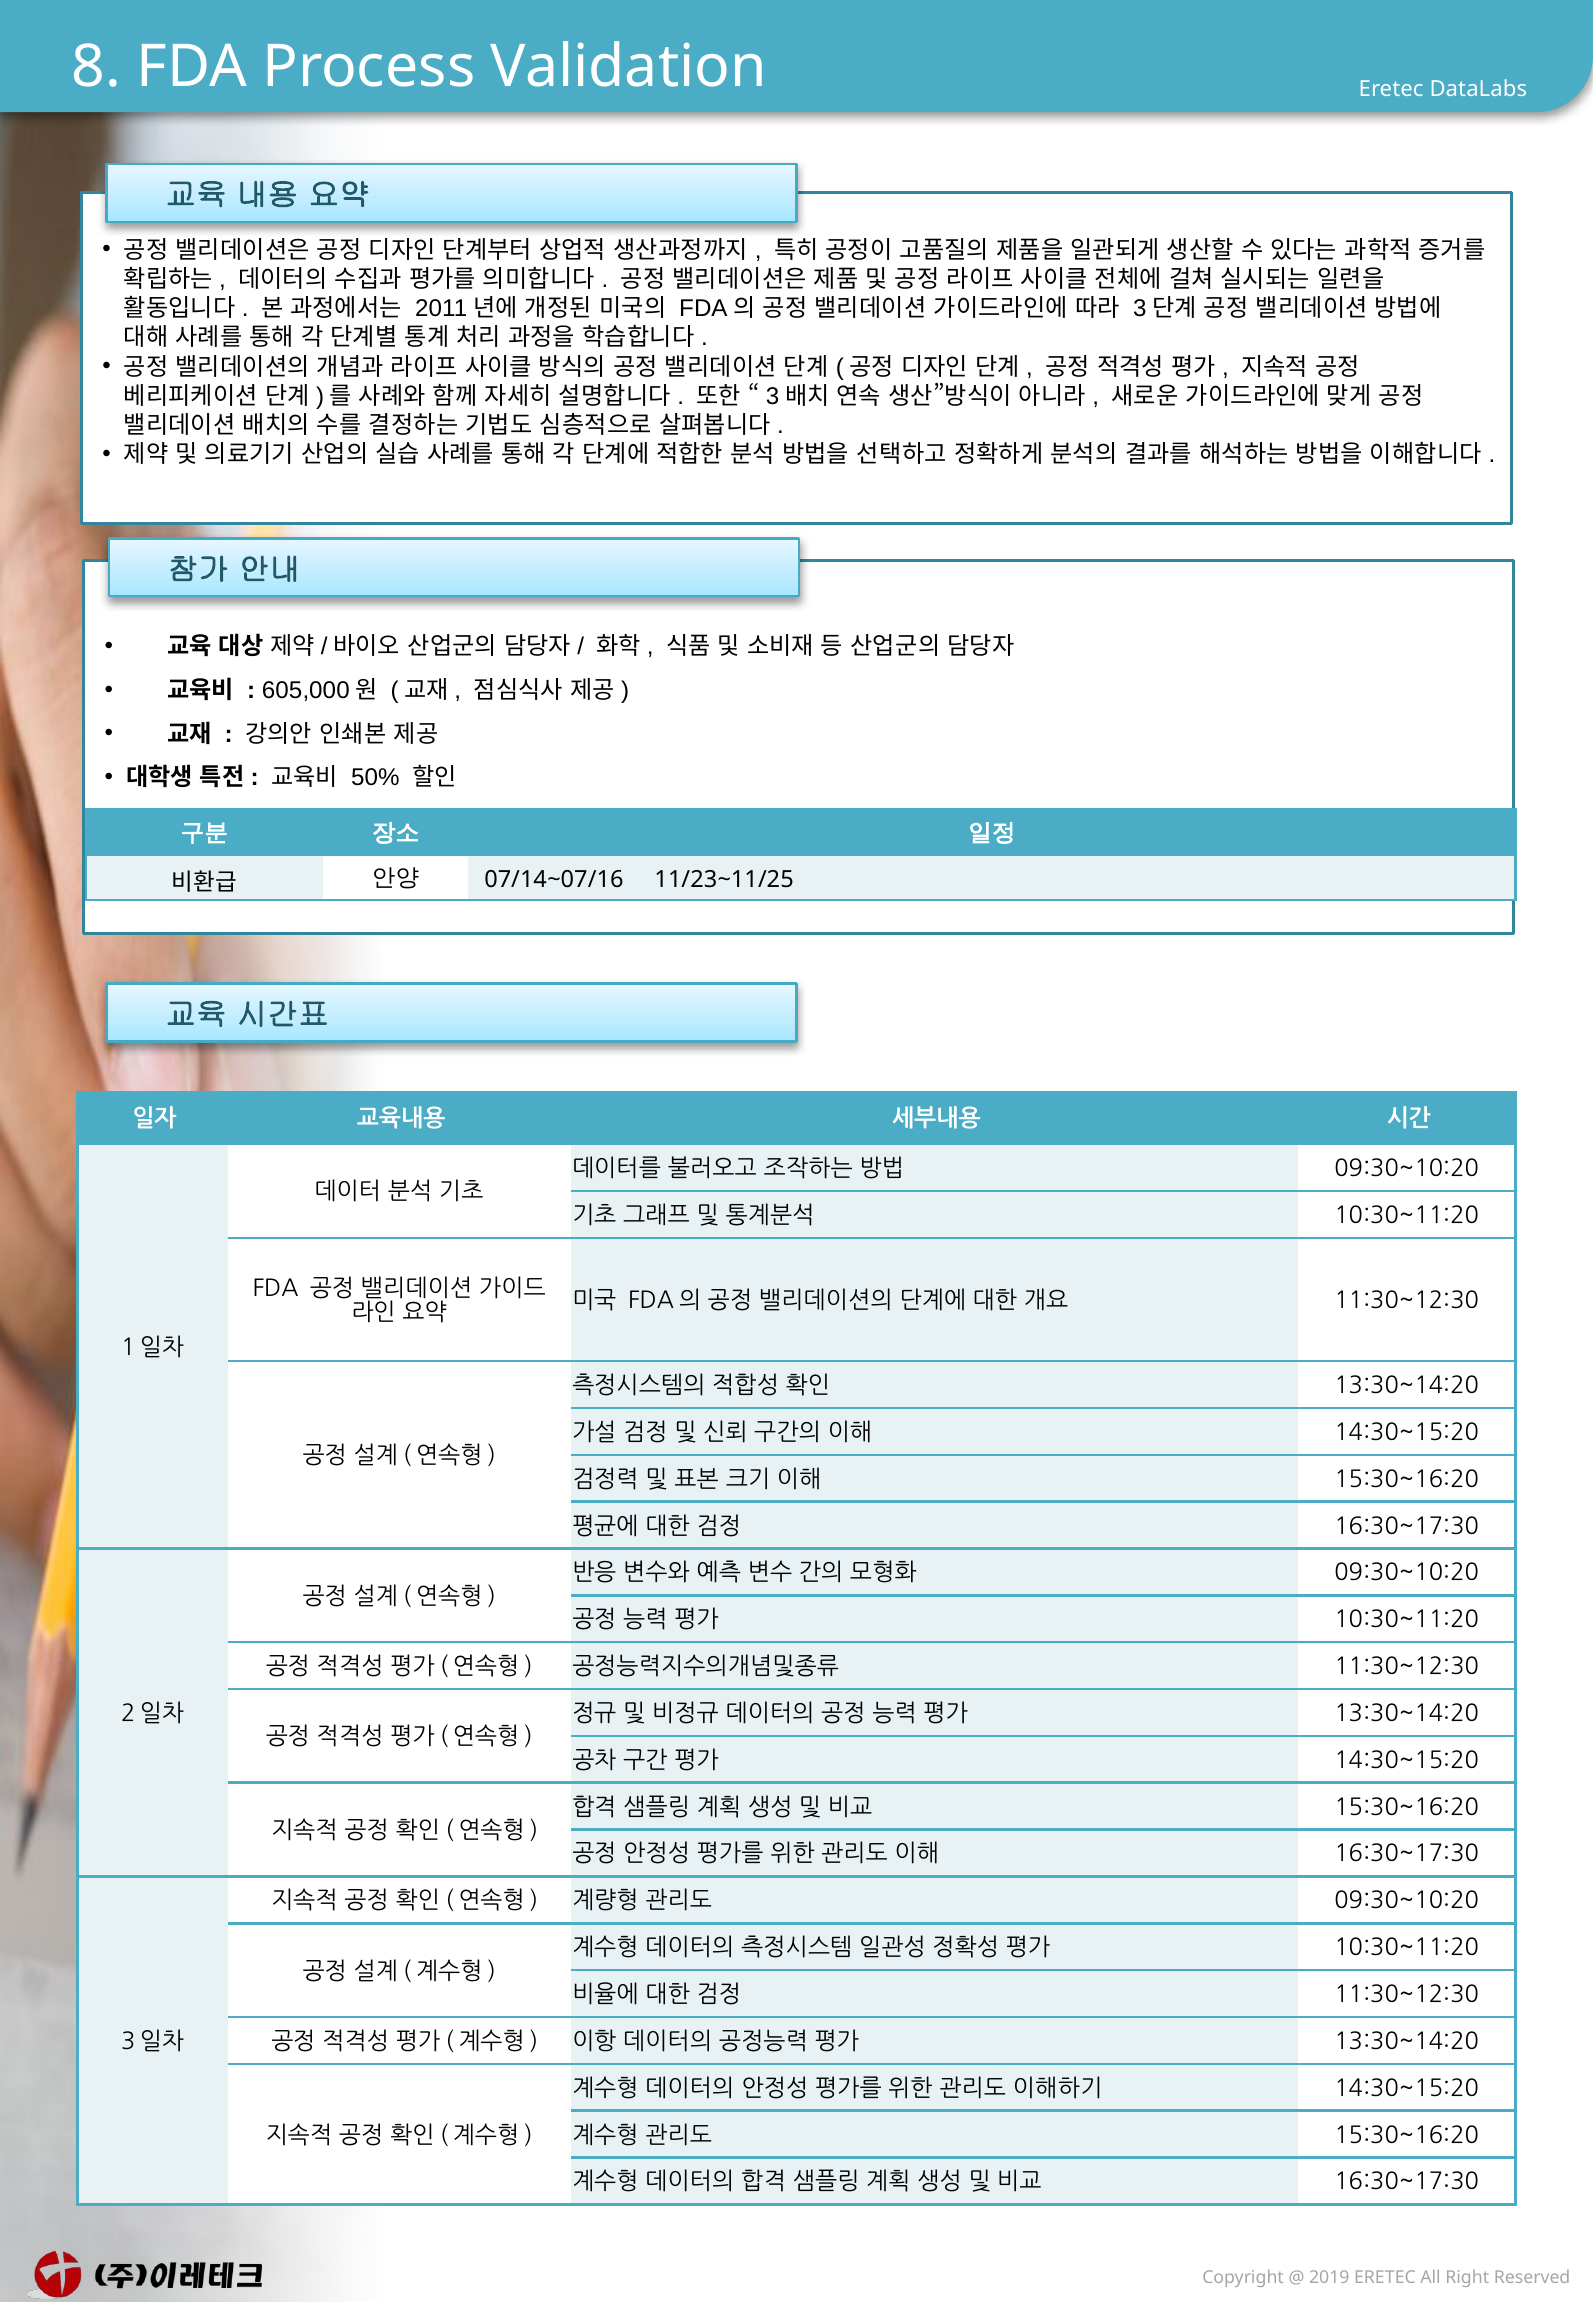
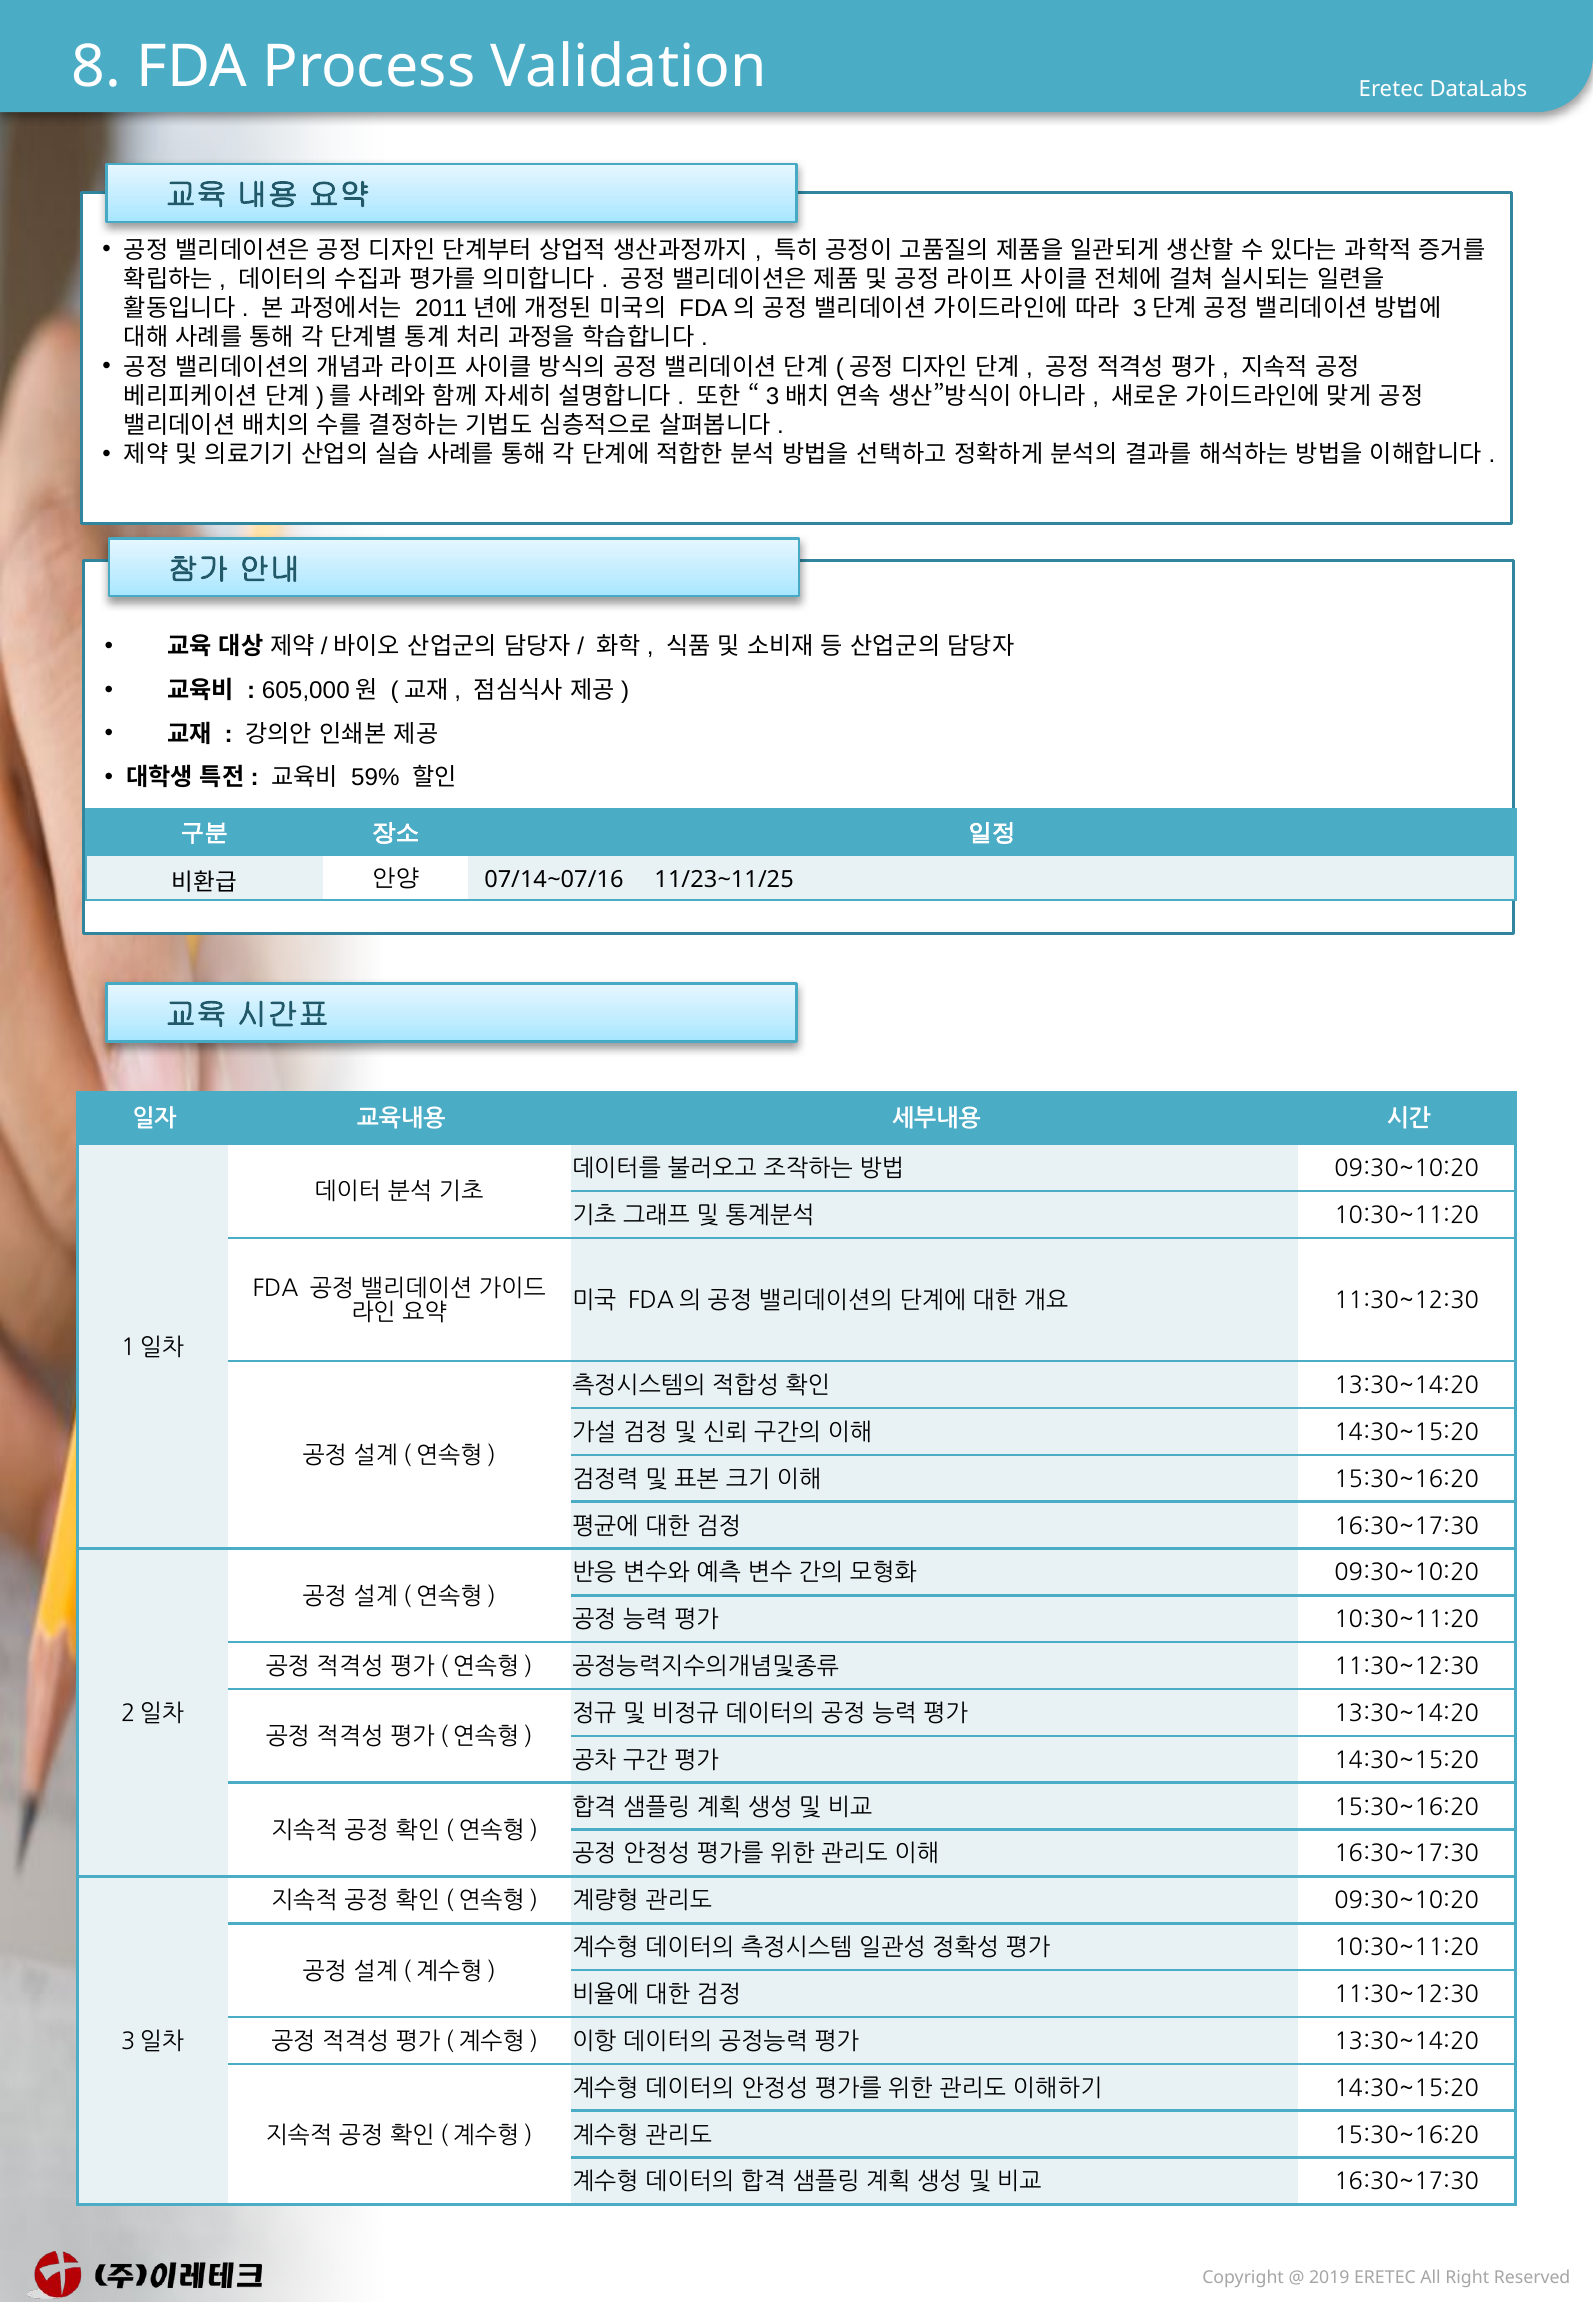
50%: 50% -> 59% (375, 778)
